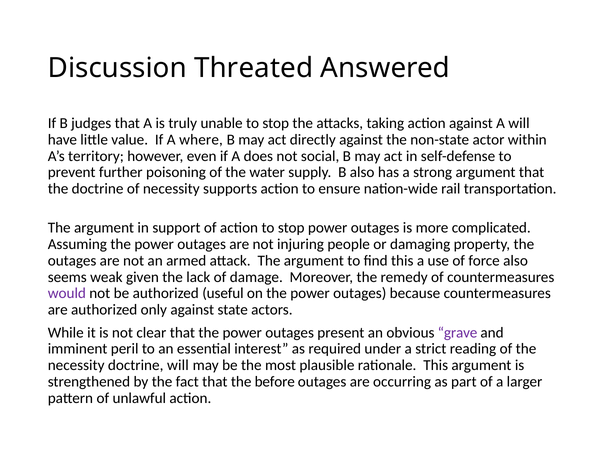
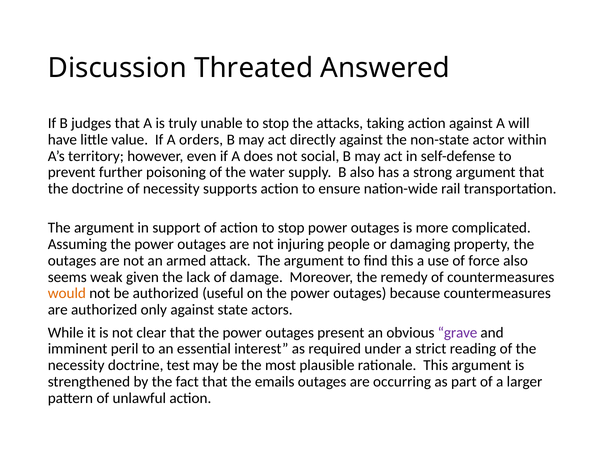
where: where -> orders (201, 140)
would colour: purple -> orange (67, 294)
doctrine will: will -> test (178, 366)
before: before -> emails (275, 382)
